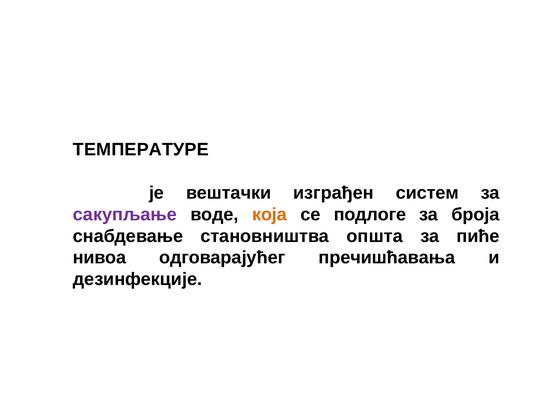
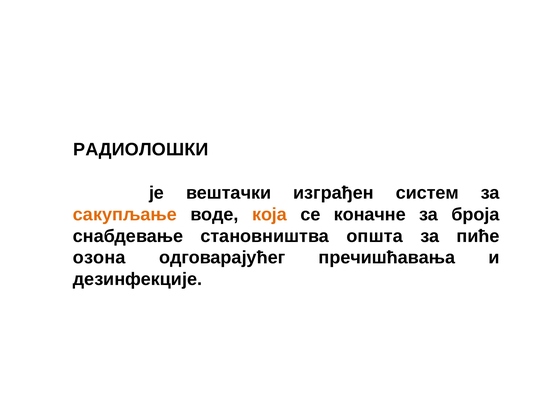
ТЕМПЕРАТУРЕ: ТЕМПЕРАТУРЕ -> РАДИОЛОШКИ (141, 149)
сакупљање colour: purple -> orange (125, 214)
подлоге: подлоге -> коначне (370, 214)
нивоа: нивоа -> озона (99, 258)
